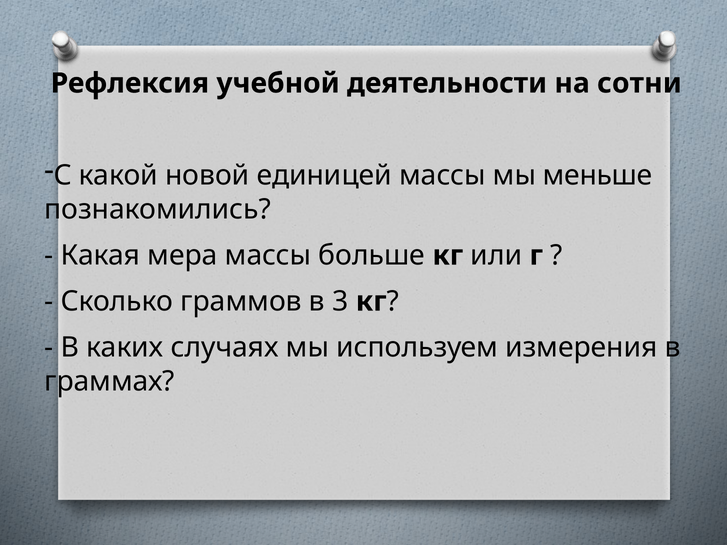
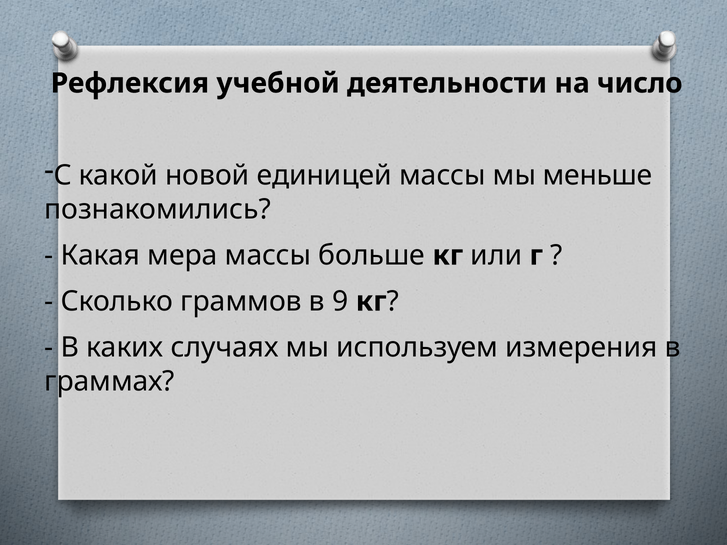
сотни: сотни -> число (640, 83)
3: 3 -> 9 (340, 302)
